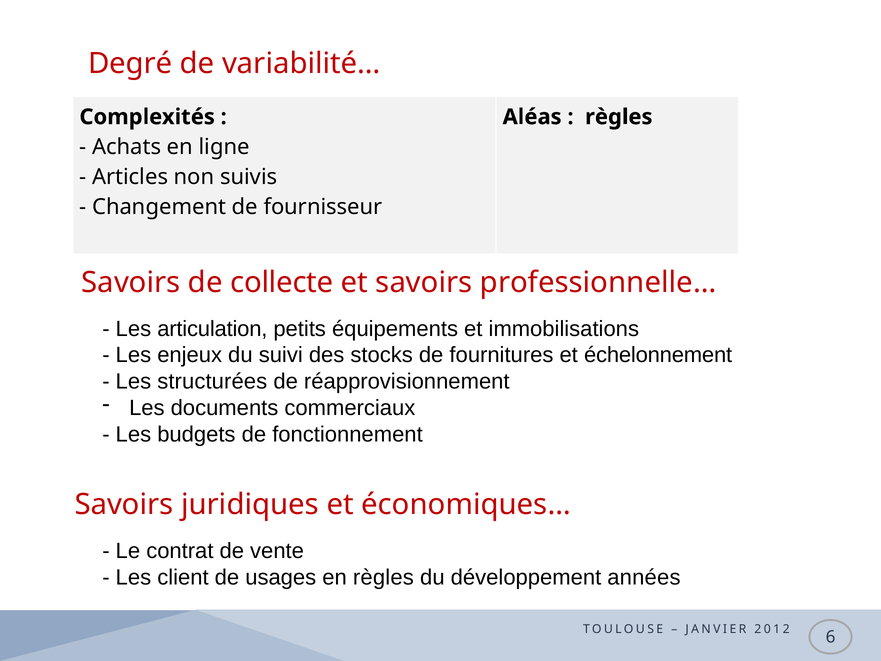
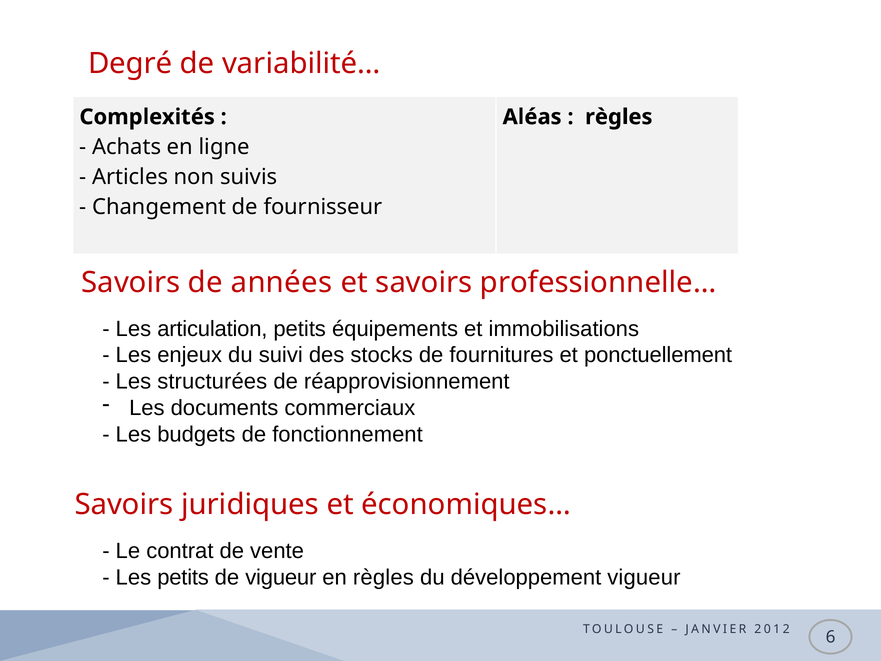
collecte: collecte -> années (281, 282)
échelonnement: échelonnement -> ponctuellement (658, 355)
Les client: client -> petits (183, 577)
de usages: usages -> vigueur (281, 577)
développement années: années -> vigueur (644, 577)
